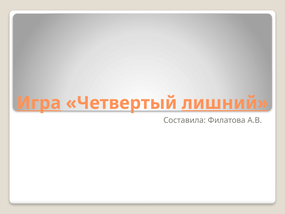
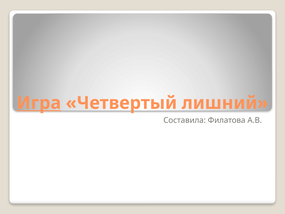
лишний underline: present -> none (225, 103)
